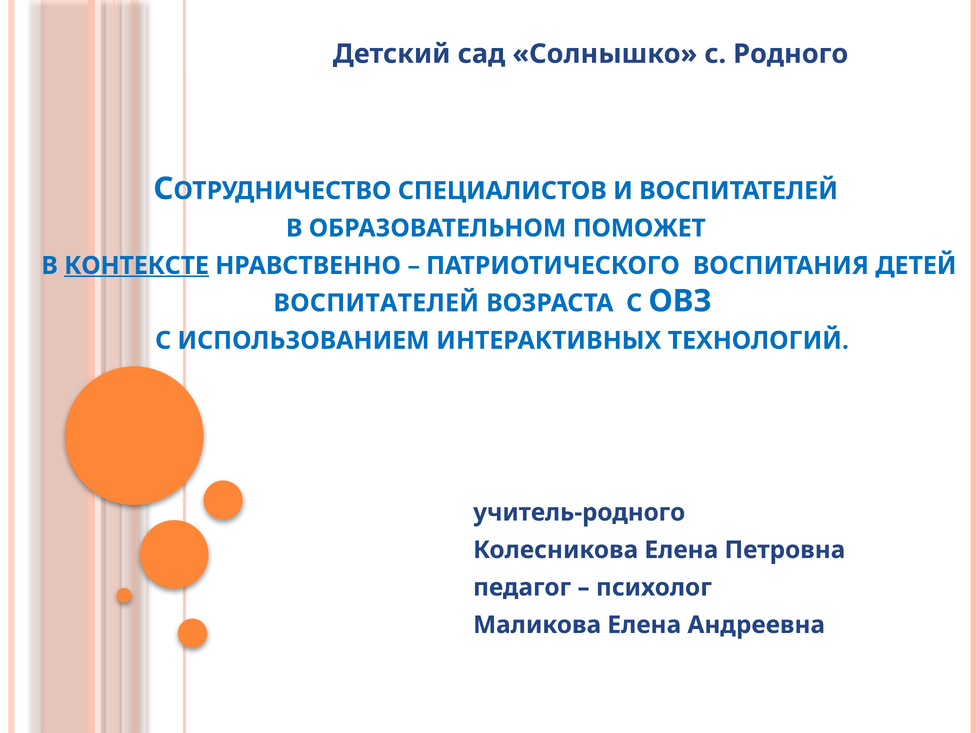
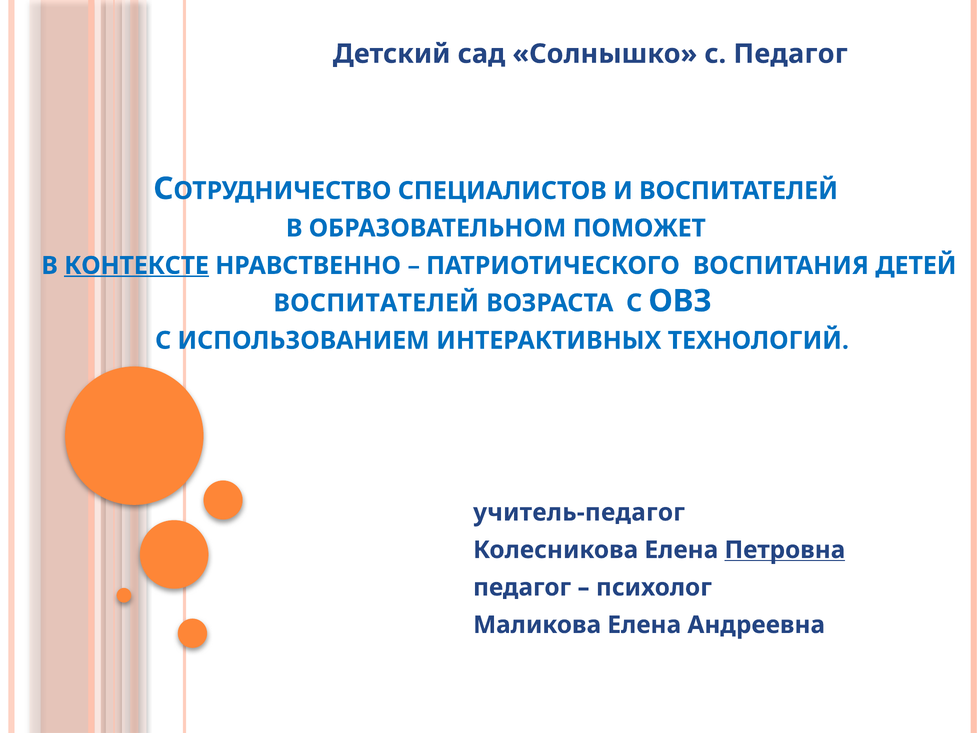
с Родного: Родного -> Педагог (791, 54)
учитель-родного: учитель-родного -> учитель-педагог (579, 512)
Петровна underline: none -> present (785, 550)
